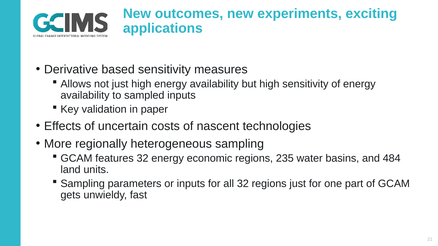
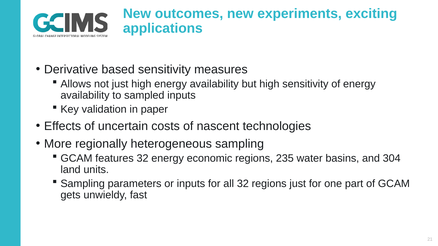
484: 484 -> 304 (392, 159)
